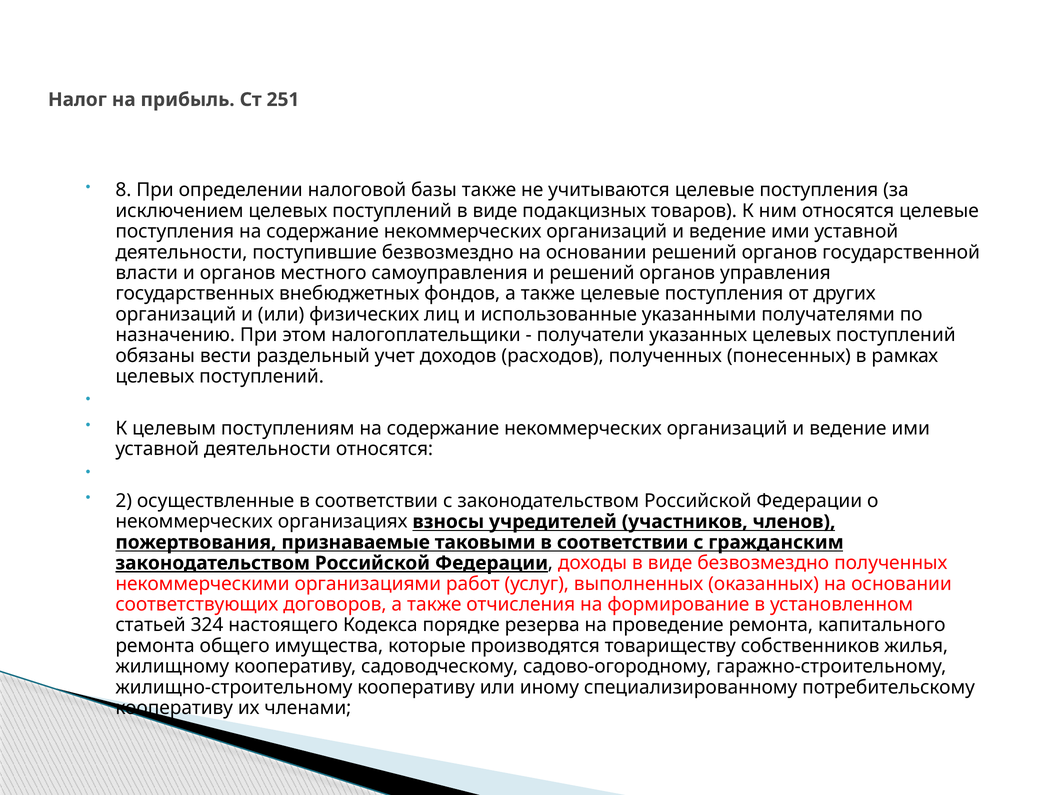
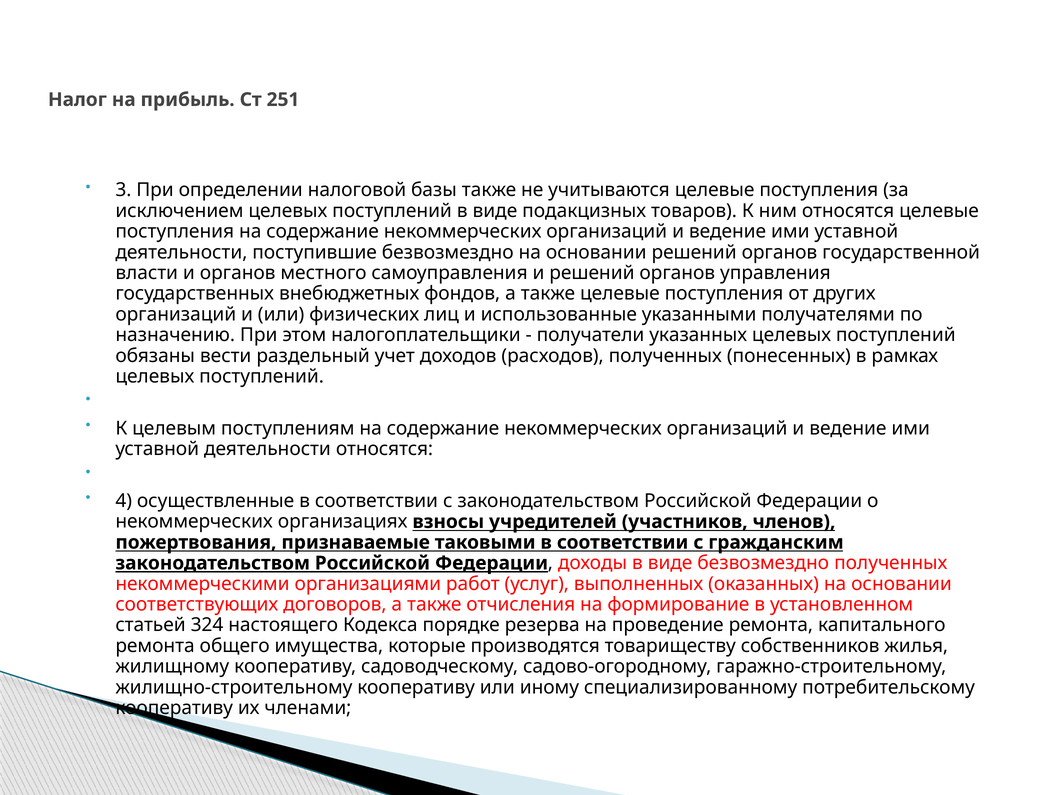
8: 8 -> 3 (123, 190)
2: 2 -> 4 (124, 501)
